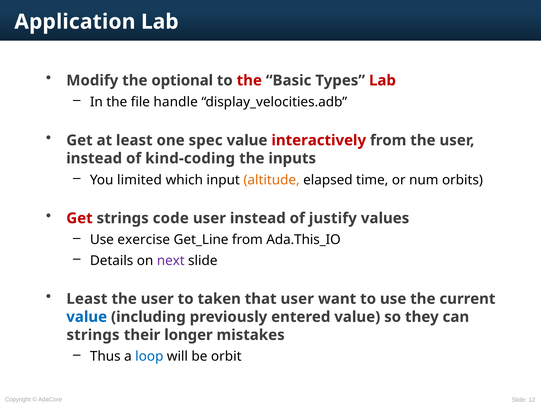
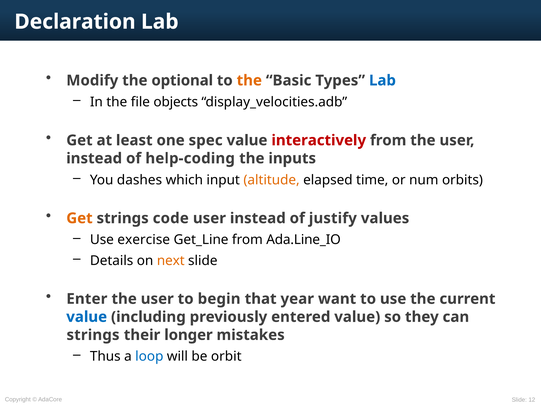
Application: Application -> Declaration (75, 22)
the colour: red -> orange (249, 80)
Lab colour: red -> blue (382, 80)
handle: handle -> objects (176, 102)
kind-coding: kind-coding -> help-coding (190, 158)
limited: limited -> dashes (139, 180)
Get colour: red -> orange (79, 218)
Ada.This_IO: Ada.This_IO -> Ada.Line_IO (304, 240)
next colour: purple -> orange (171, 260)
Least: Least -> Enter (87, 299)
taken: taken -> begin (219, 299)
that user: user -> year (297, 299)
